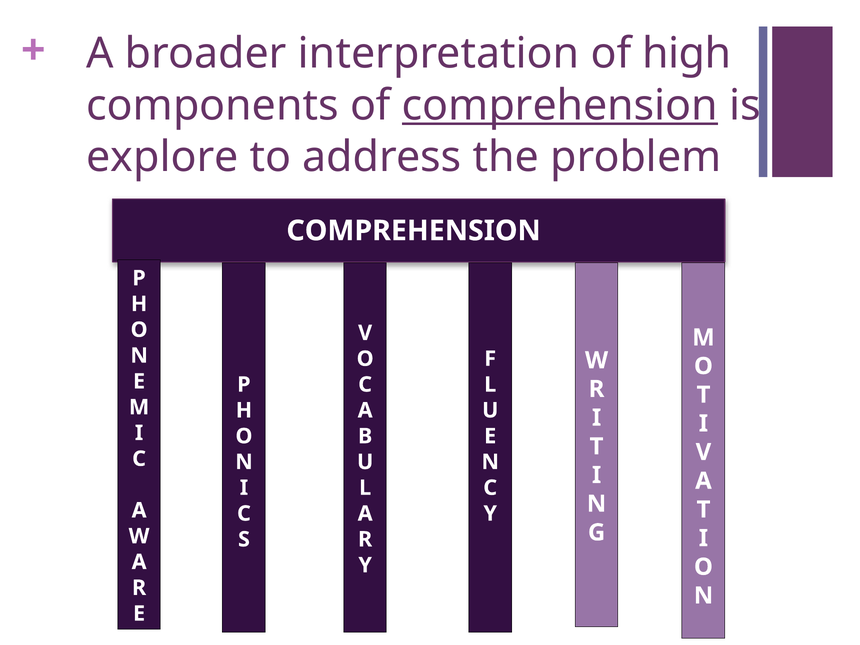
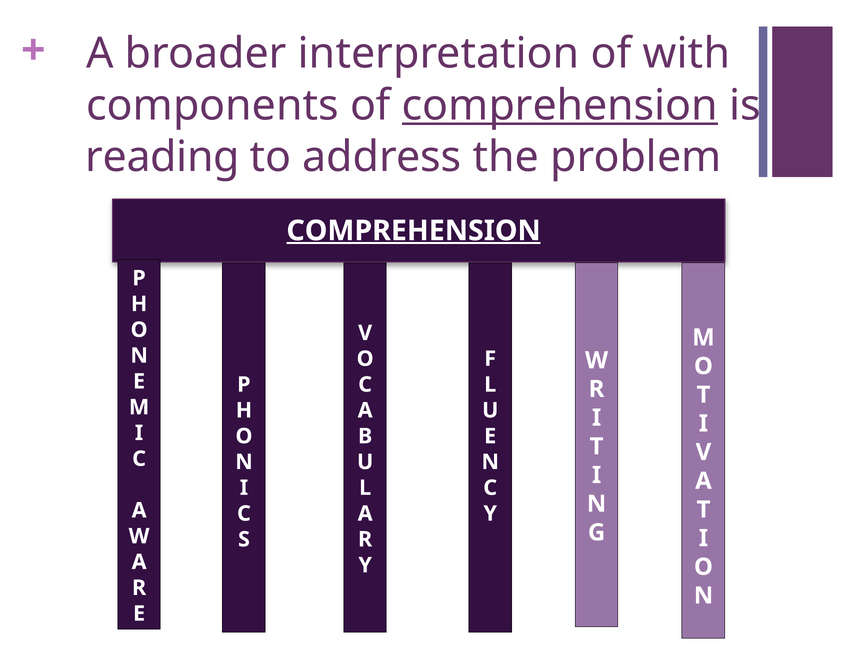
high: high -> with (686, 54)
explore: explore -> reading (163, 157)
COMPREHENSION underline: none -> present (414, 231)
